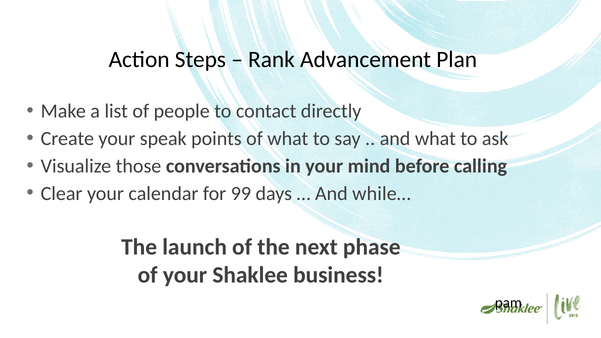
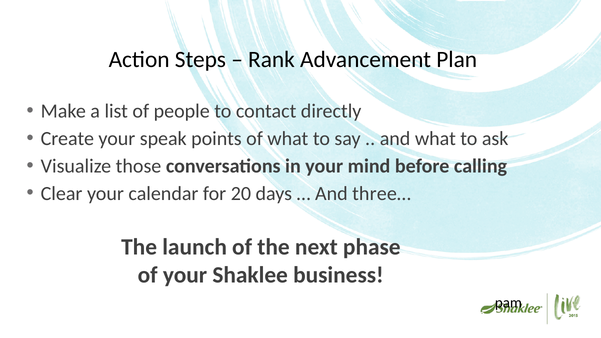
99: 99 -> 20 (241, 193)
while…: while… -> three… (381, 193)
